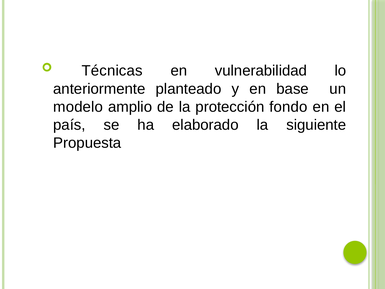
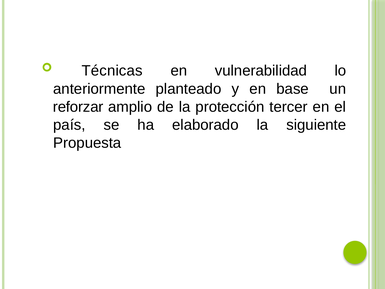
modelo: modelo -> reforzar (78, 107)
fondo: fondo -> tercer (289, 107)
